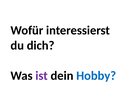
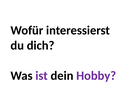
Hobby colour: blue -> purple (96, 75)
